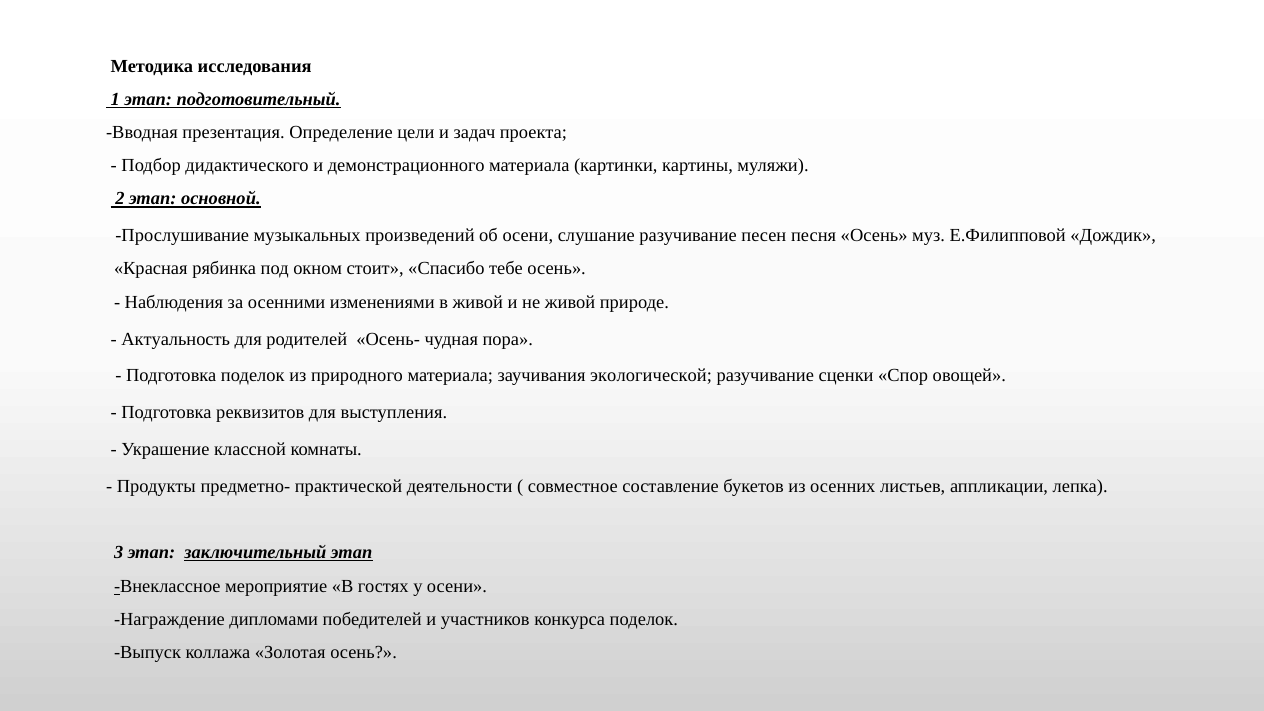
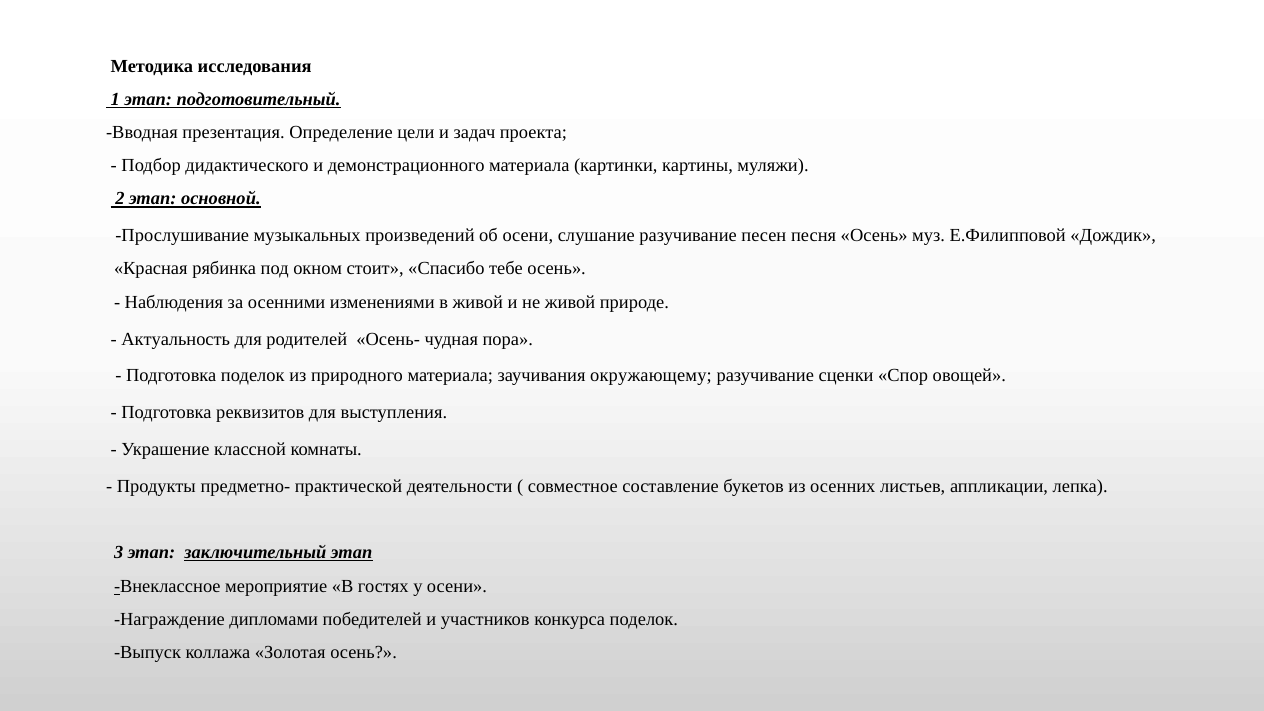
экологической: экологической -> окружающему (651, 376)
